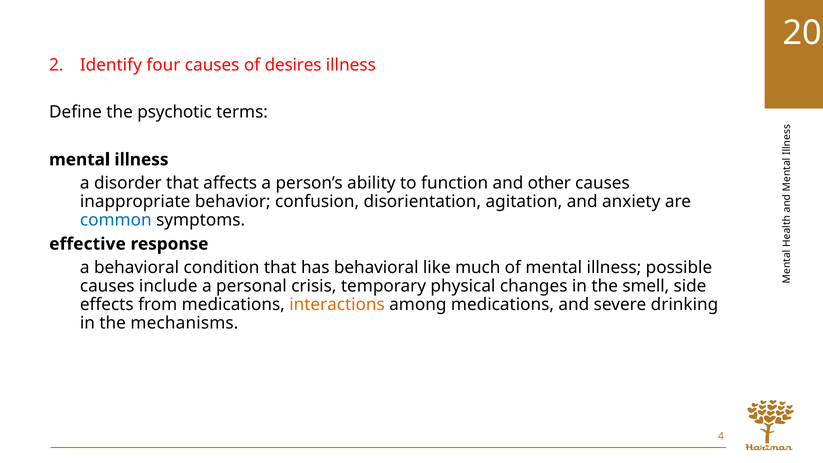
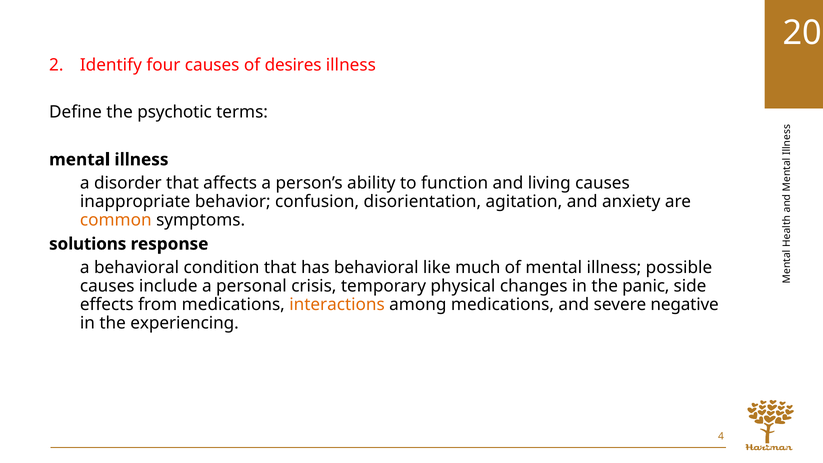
other: other -> living (549, 183)
common colour: blue -> orange (116, 220)
effective: effective -> solutions (88, 244)
smell: smell -> panic (646, 286)
drinking: drinking -> negative (685, 305)
mechanisms: mechanisms -> experiencing (185, 323)
